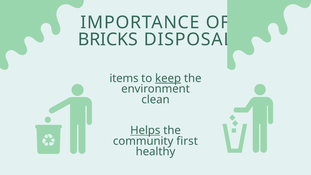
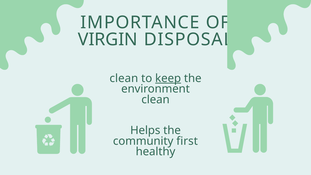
BRICKS: BRICKS -> VIRGIN (108, 40)
items: items -> clean (124, 78)
Helps underline: present -> none (145, 130)
